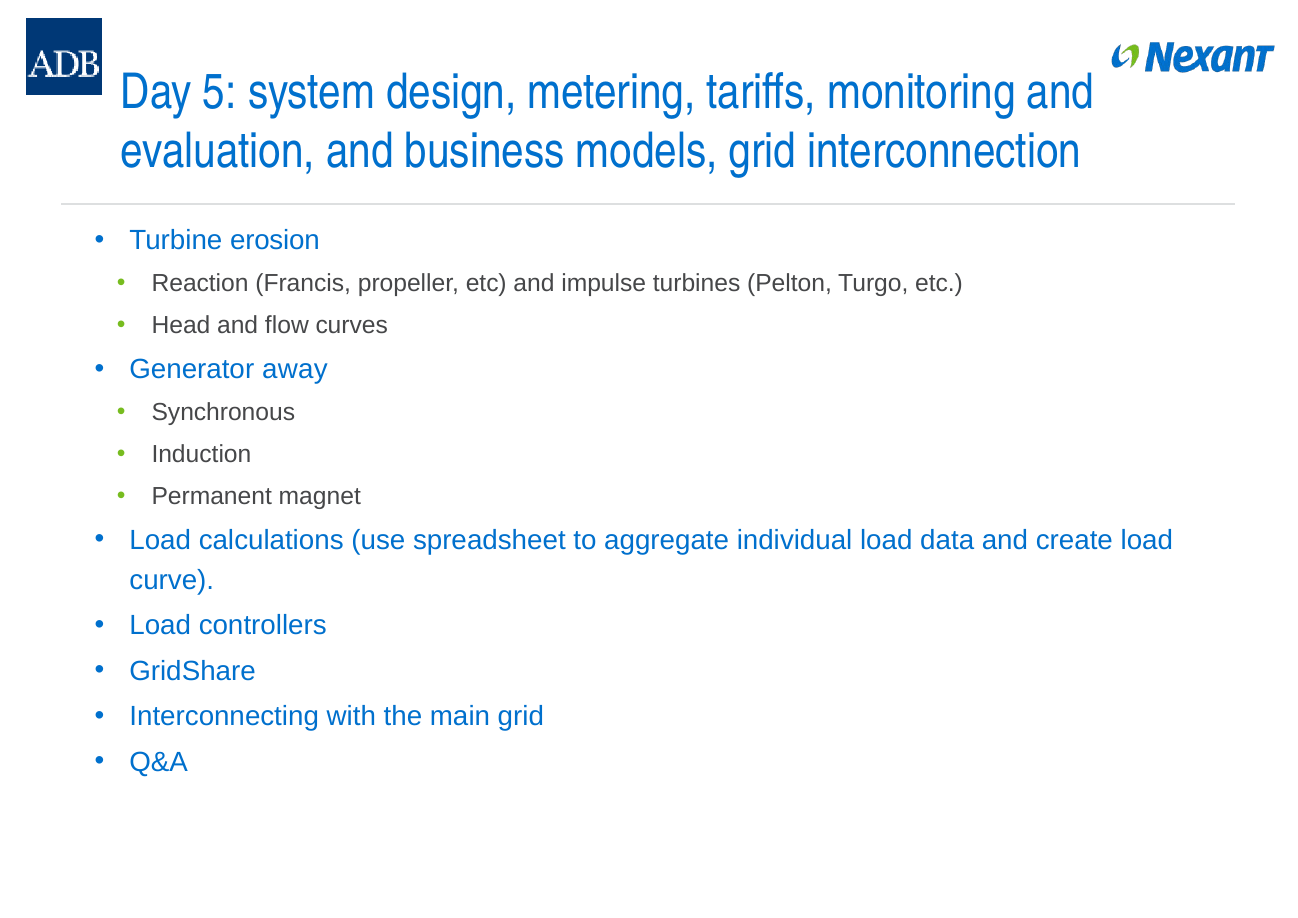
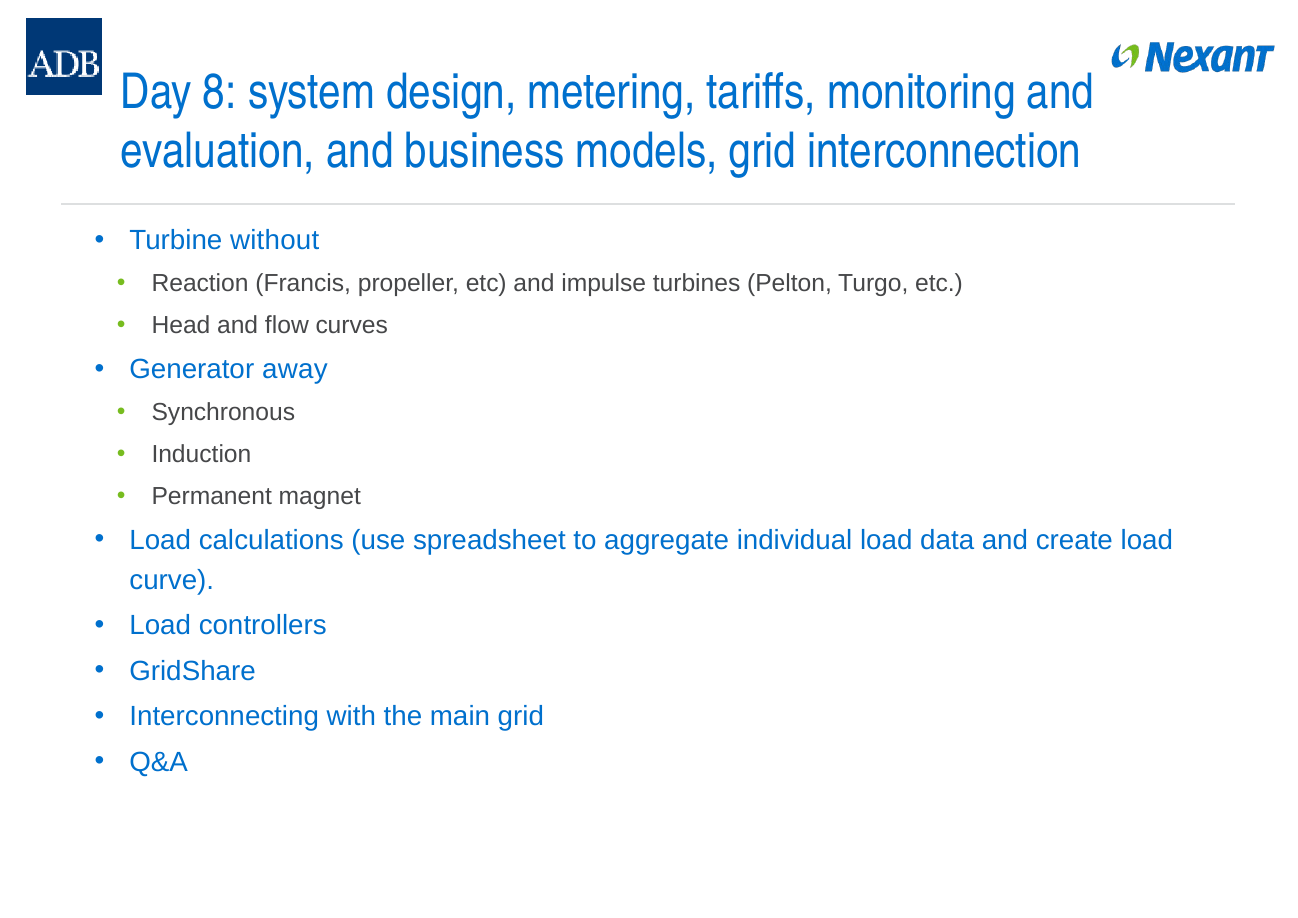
5: 5 -> 8 (220, 92)
erosion: erosion -> without (275, 240)
